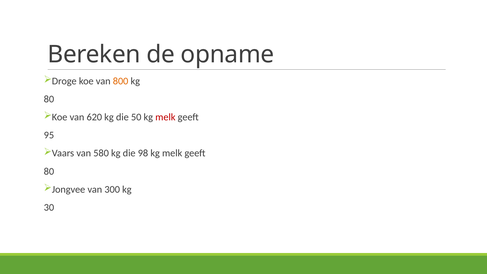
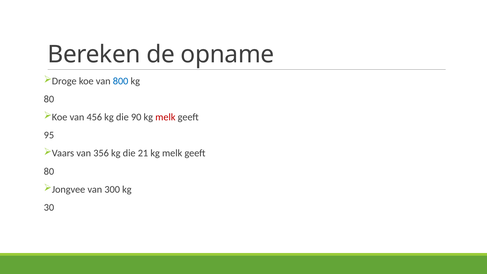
800 colour: orange -> blue (121, 81)
620: 620 -> 456 (94, 117)
50: 50 -> 90 (136, 117)
580: 580 -> 356 (101, 153)
98: 98 -> 21 (143, 153)
